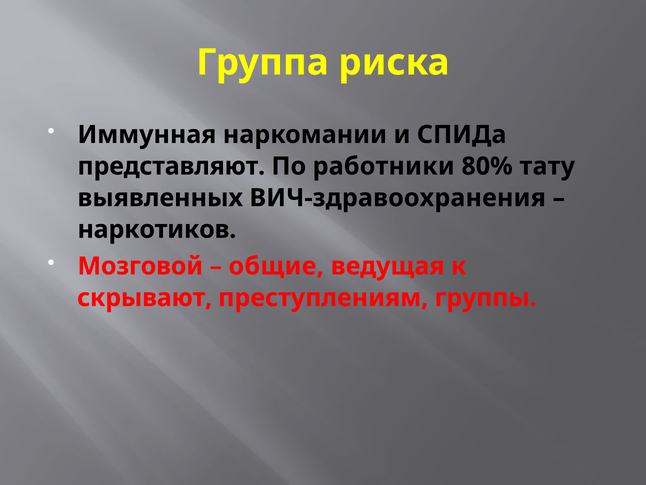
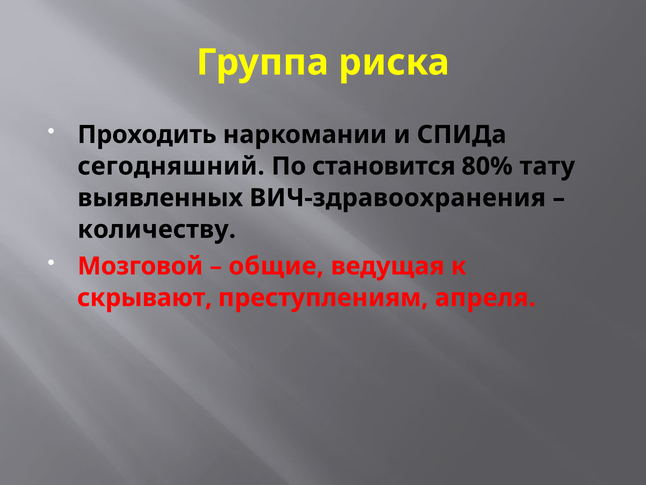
Иммунная: Иммунная -> Проходить (147, 135)
представляют: представляют -> сегодняшний (171, 166)
работники: работники -> становится (384, 166)
наркотиков: наркотиков -> количеству (157, 229)
группы: группы -> апреля (485, 297)
